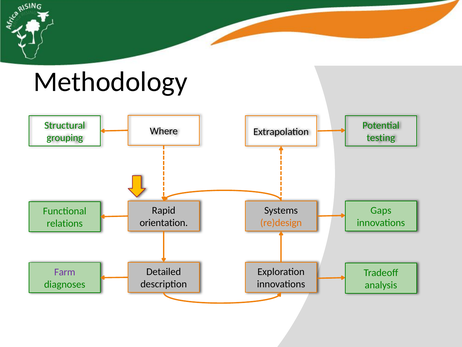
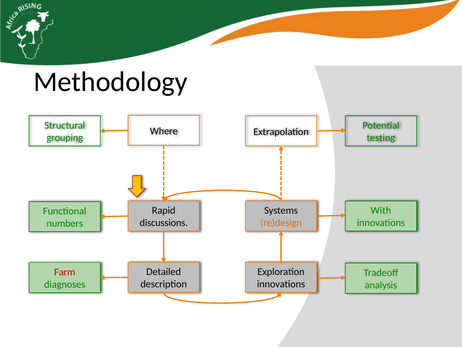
Gaps: Gaps -> With (381, 210)
orientation: orientation -> discussions (164, 223)
relations: relations -> numbers (65, 223)
Farm colour: purple -> red (65, 272)
